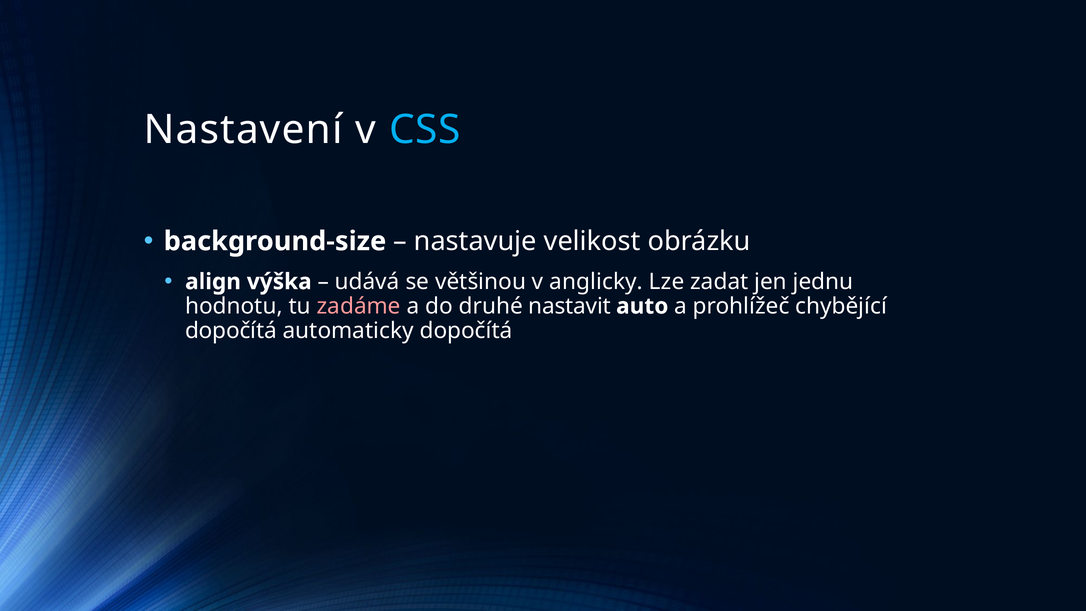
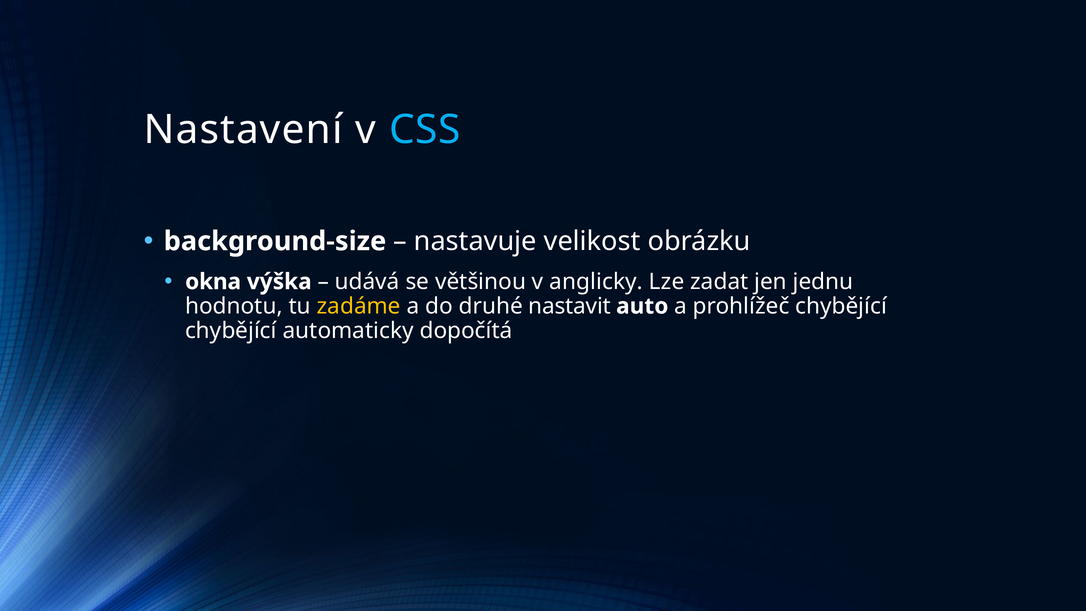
align: align -> okna (213, 282)
zadáme colour: pink -> yellow (359, 306)
dopočítá: dopočítá -> chybějící (231, 331)
